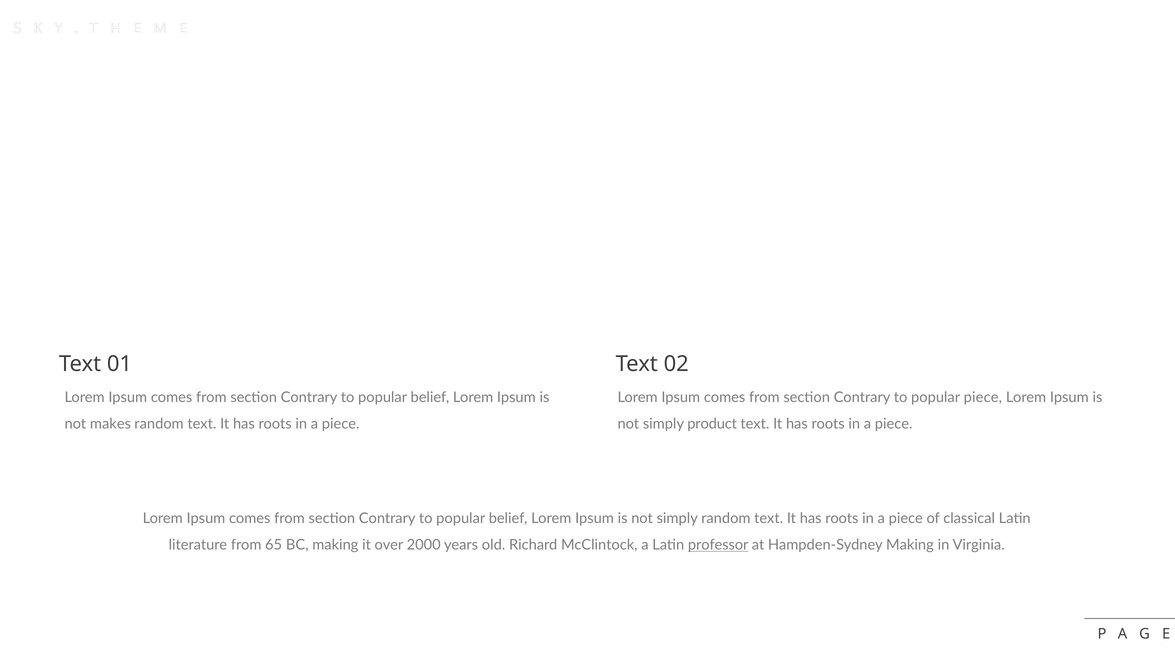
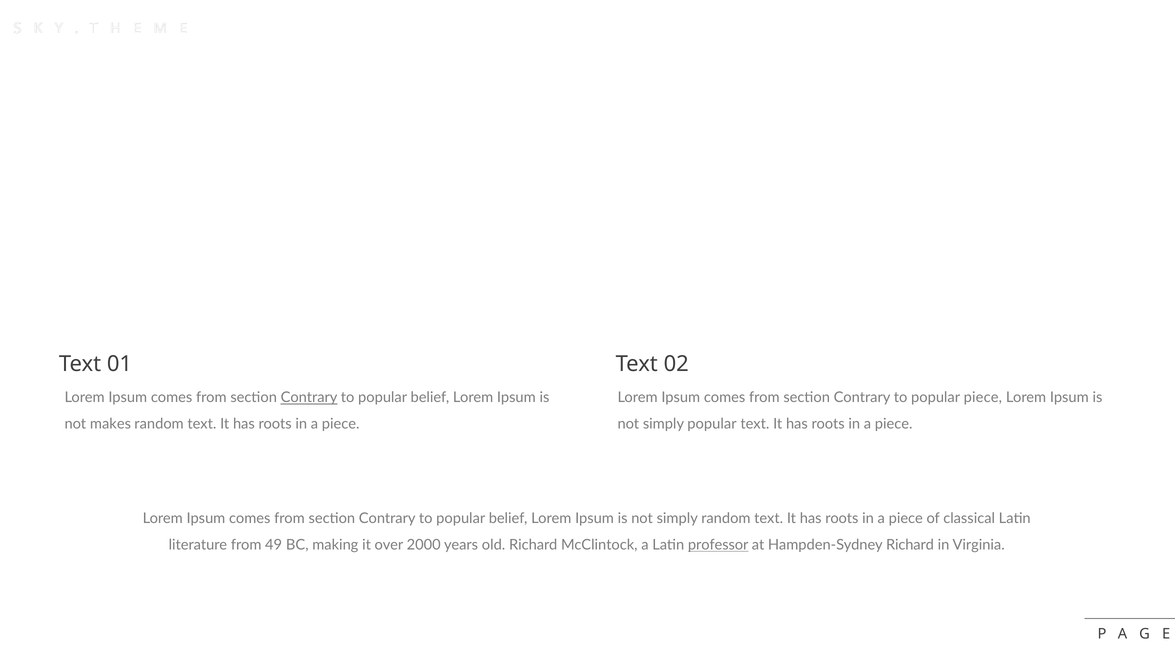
Contrary underline: none -> present (309, 398)
simply product: product -> popular (712, 424)
65: 65 -> 49 (274, 545)
Hampden-Sydney Making: Making -> Richard (910, 545)
